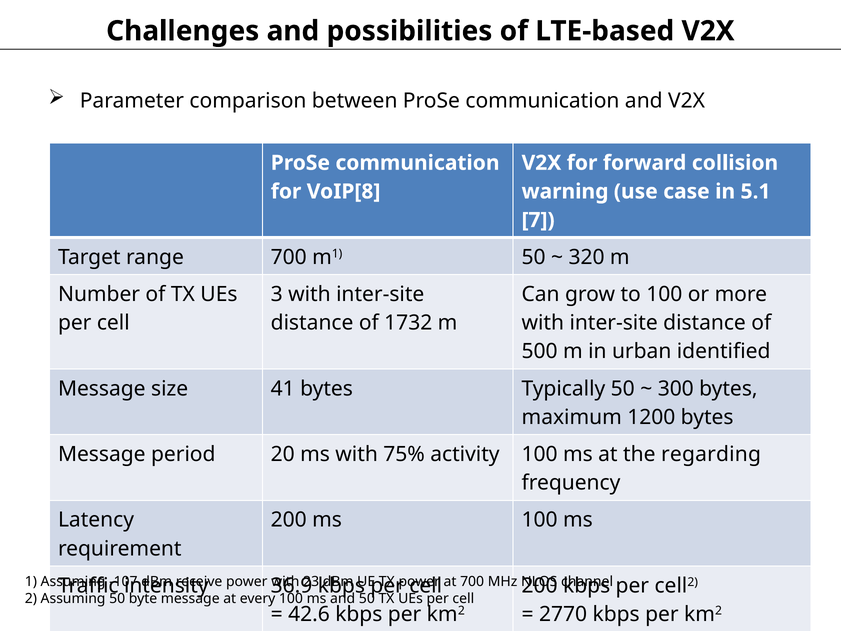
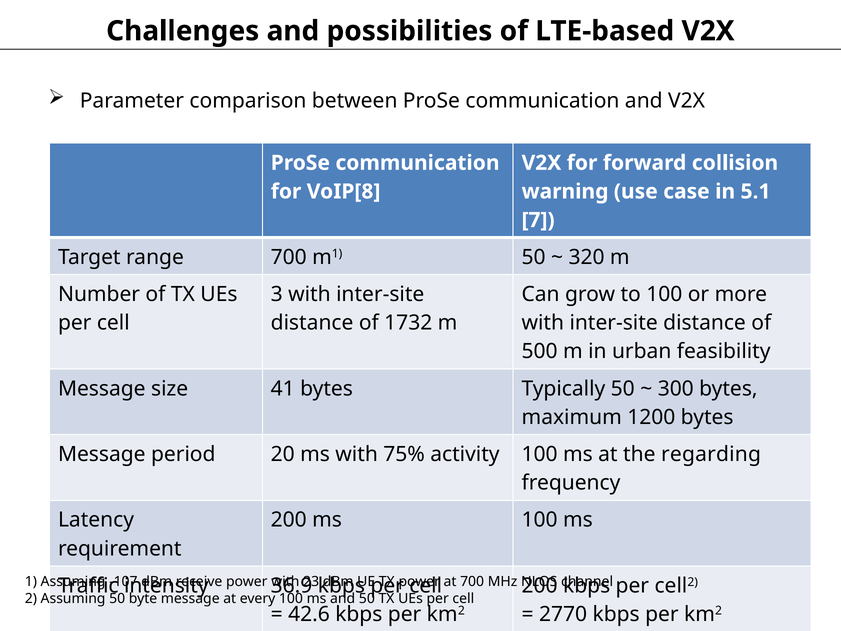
identified: identified -> feasibility (724, 351)
